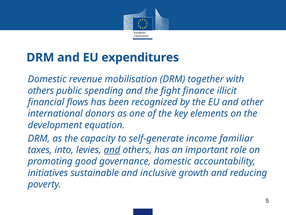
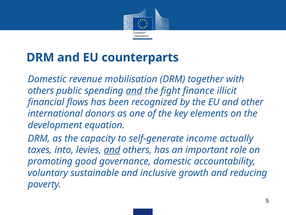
expenditures: expenditures -> counterparts (140, 57)
and underline: none -> present (134, 90)
familiar: familiar -> actually (236, 138)
initiatives: initiatives -> voluntary (48, 172)
